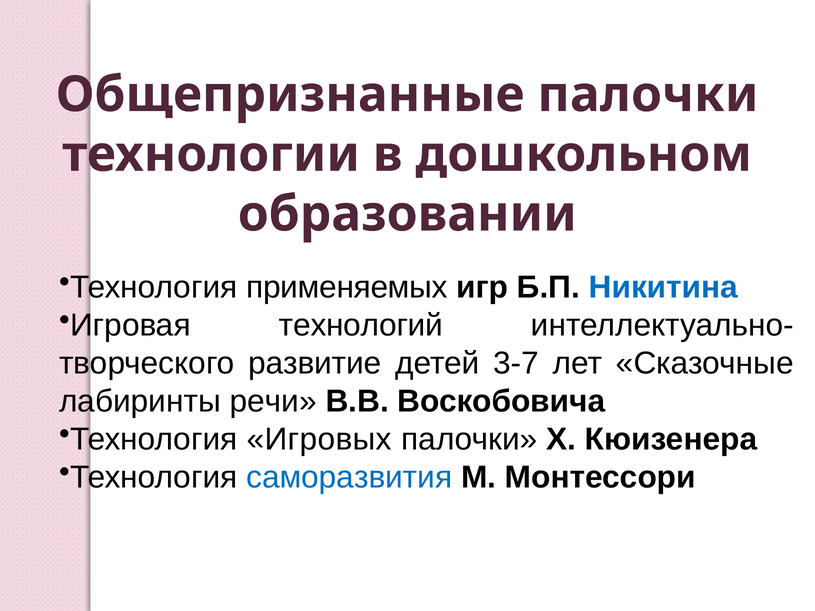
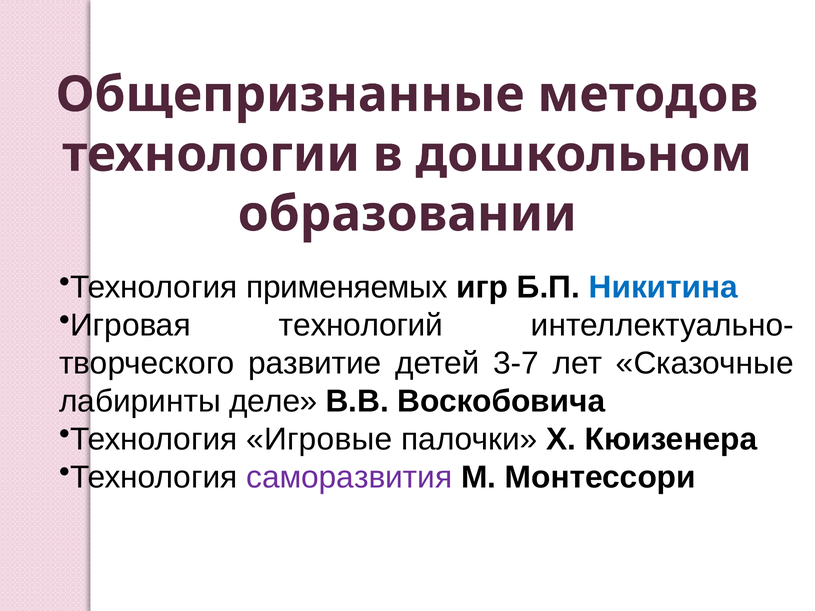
Общепризнанные палочки: палочки -> методов (648, 95)
речи: речи -> деле (273, 402)
Игровых: Игровых -> Игровые (319, 440)
саморазвития colour: blue -> purple (349, 478)
